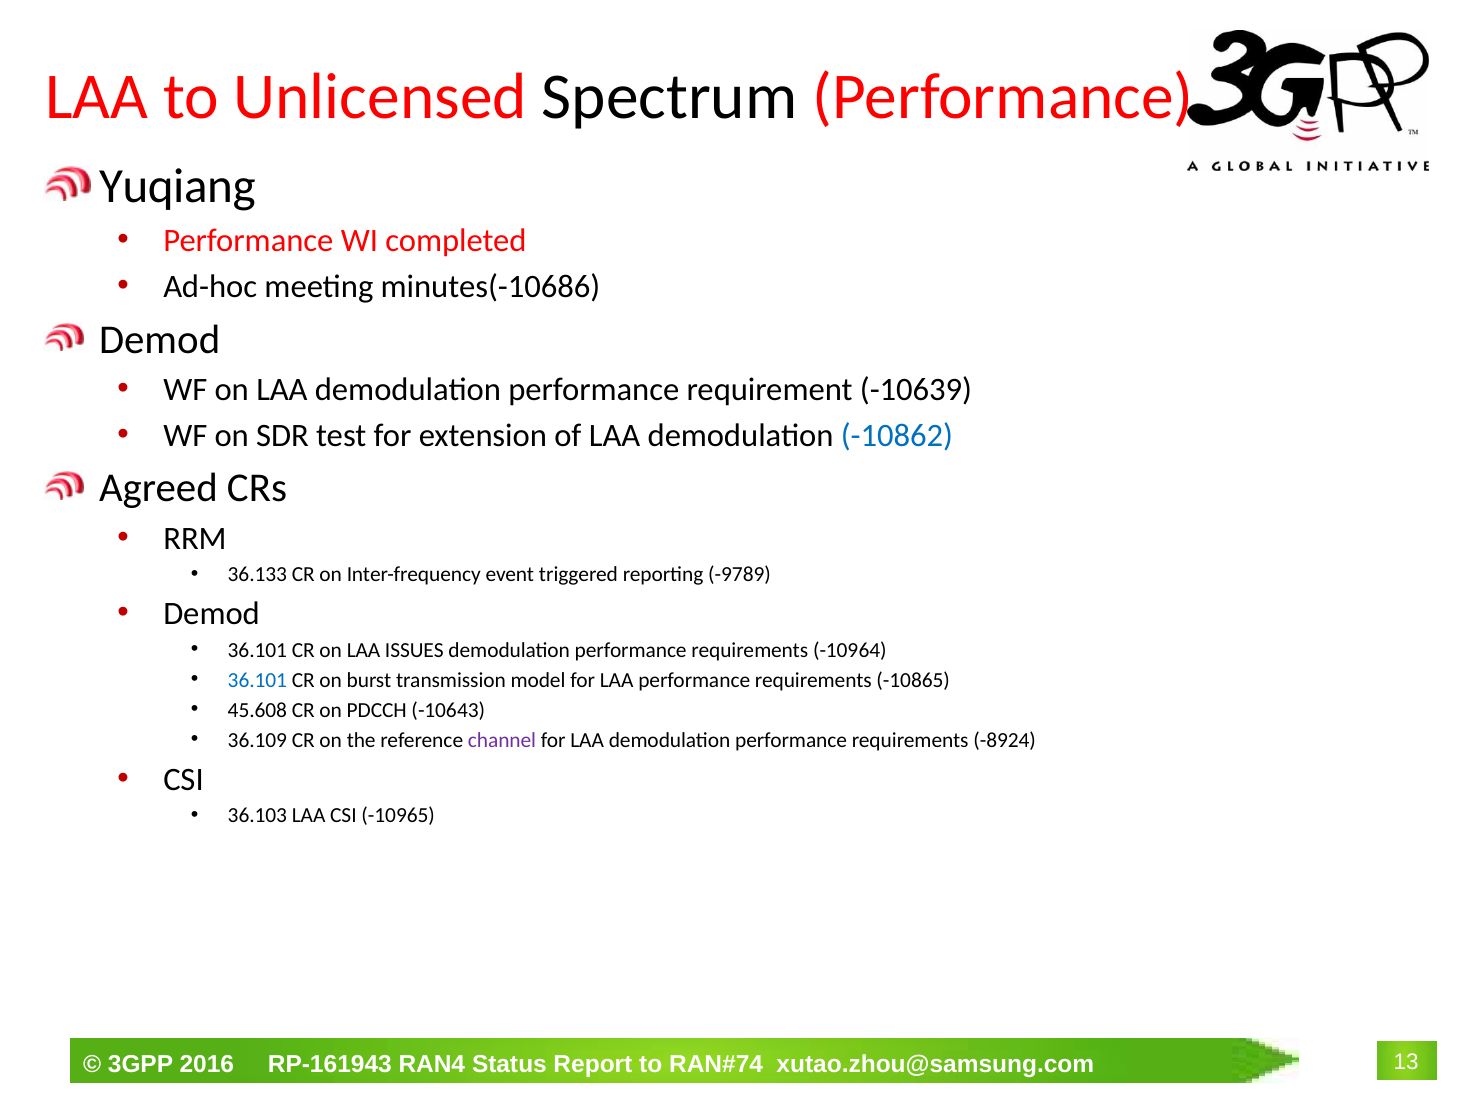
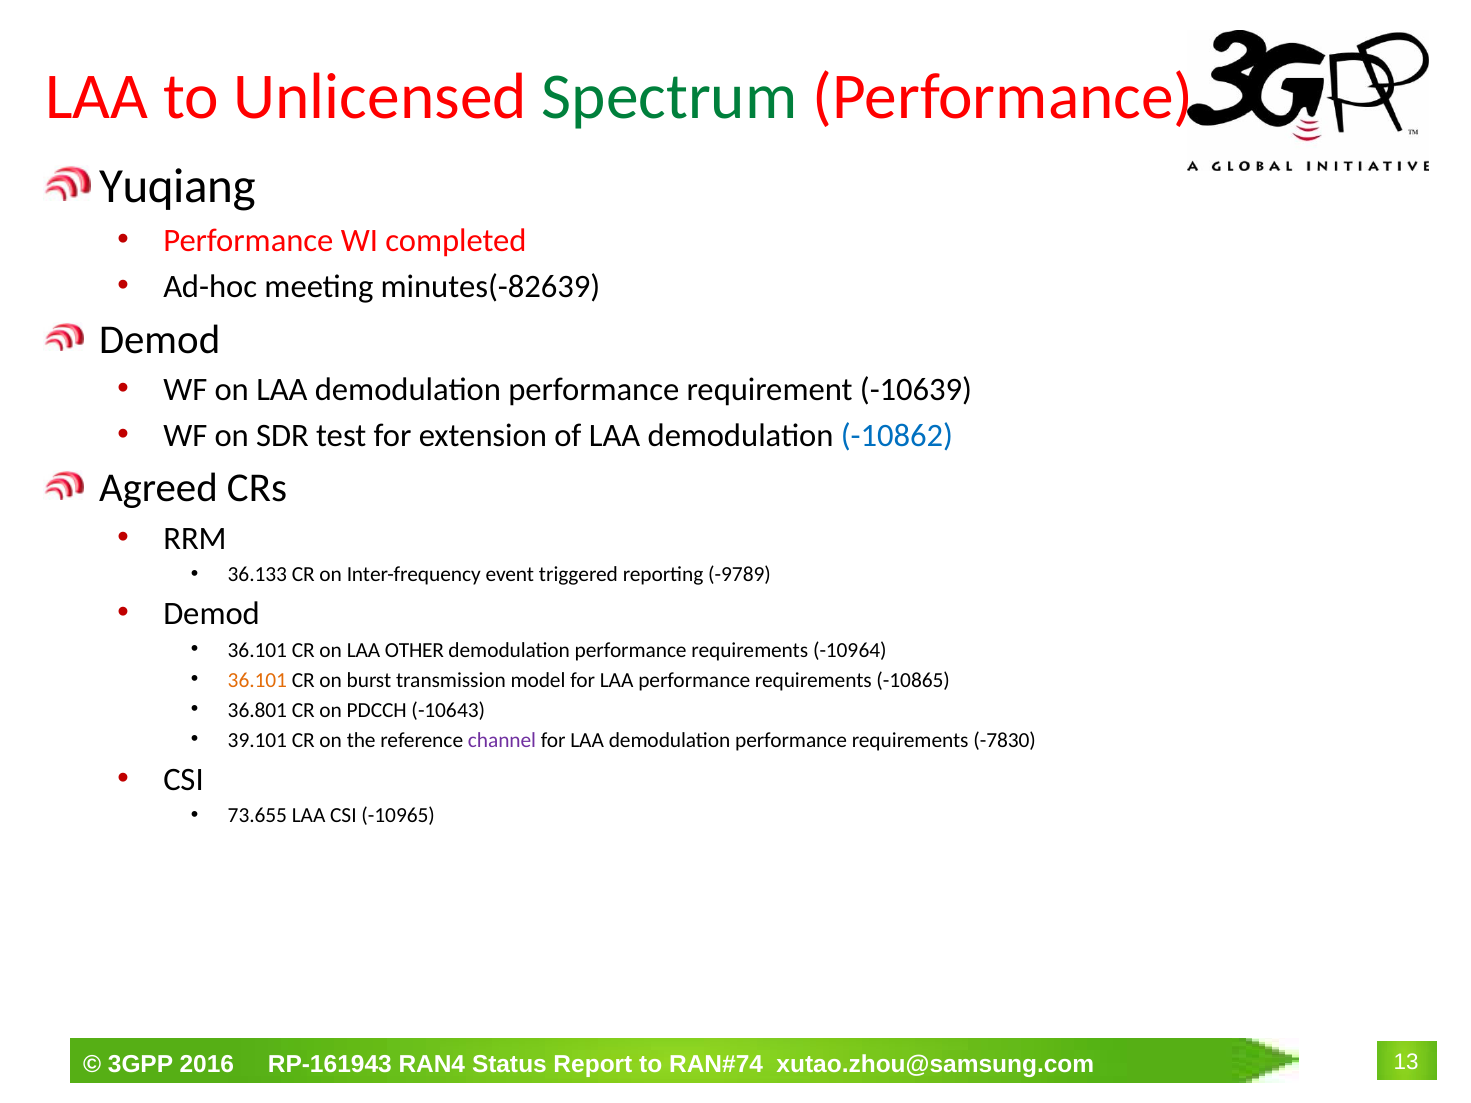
Spectrum colour: black -> green (670, 96)
minutes(-10686: minutes(-10686 -> minutes(-82639 (490, 287)
ISSUES: ISSUES -> OTHER (414, 650)
36.101 colour: blue -> orange (257, 680)
45.608: 45.608 -> 36.801 (257, 710)
36.109: 36.109 -> 39.101 (257, 740)
-8924: -8924 -> -7830 (1005, 740)
36.103: 36.103 -> 73.655 (257, 816)
